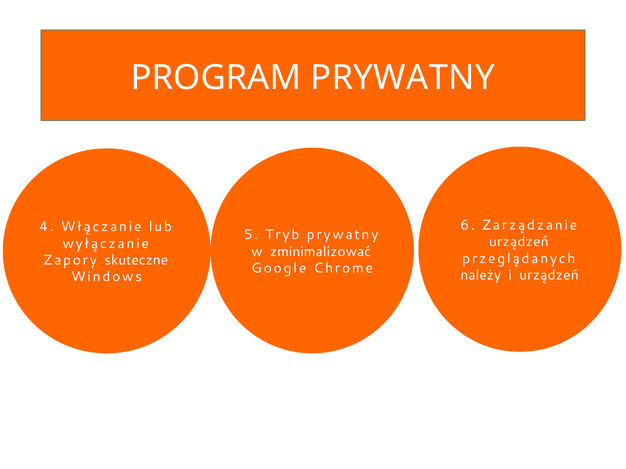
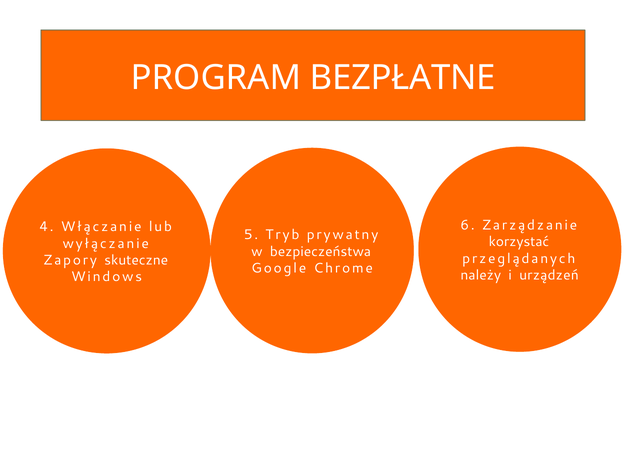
PROGRAM PRYWATNY: PRYWATNY -> BEZPŁATNE (403, 78)
urządzeń: urządzeń -> korzystać (519, 242)
zminimalizować: zminimalizować -> bezpieczeństwa (320, 252)
